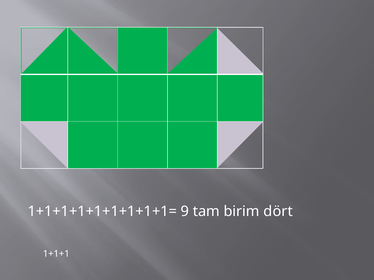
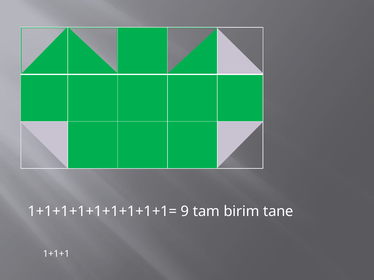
dört: dört -> tane (278, 212)
